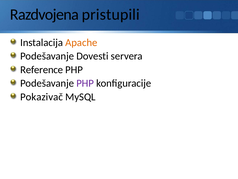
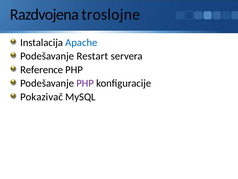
pristupili: pristupili -> troslojne (111, 14)
Apache colour: orange -> blue (81, 42)
Dovesti: Dovesti -> Restart (92, 56)
